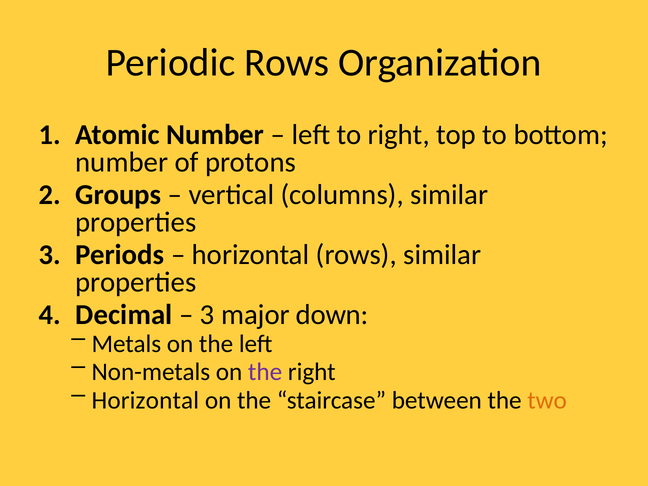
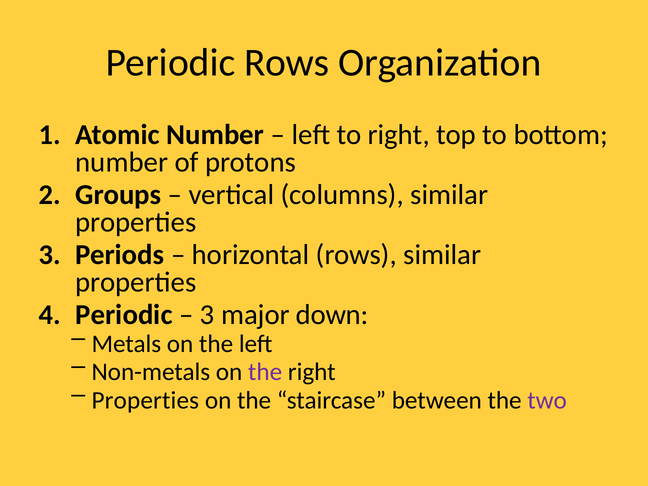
Decimal: Decimal -> Periodic (124, 314)
Horizontal: Horizontal -> Properties (145, 400)
two colour: orange -> purple (547, 400)
